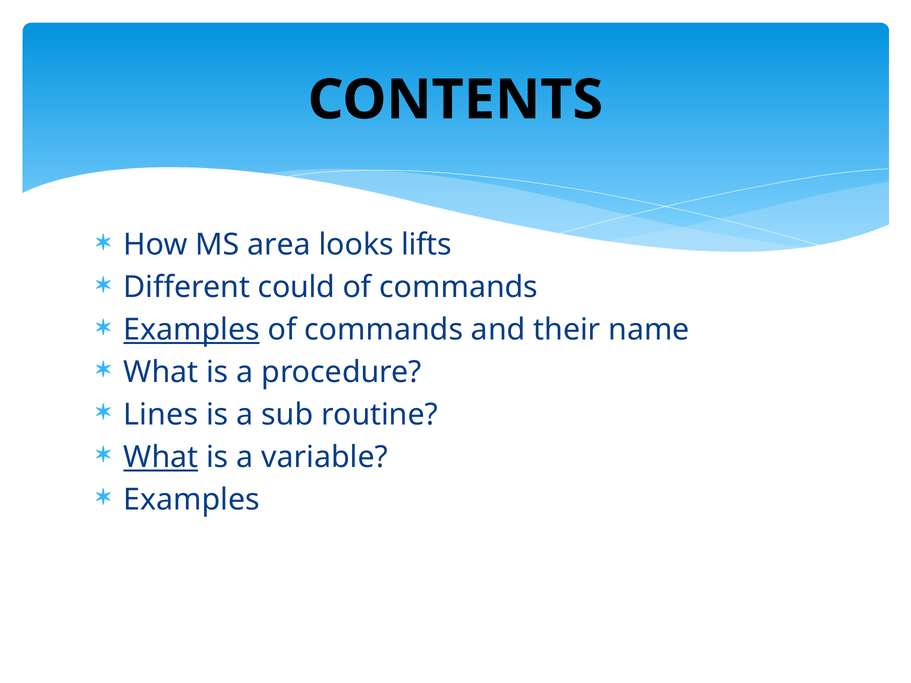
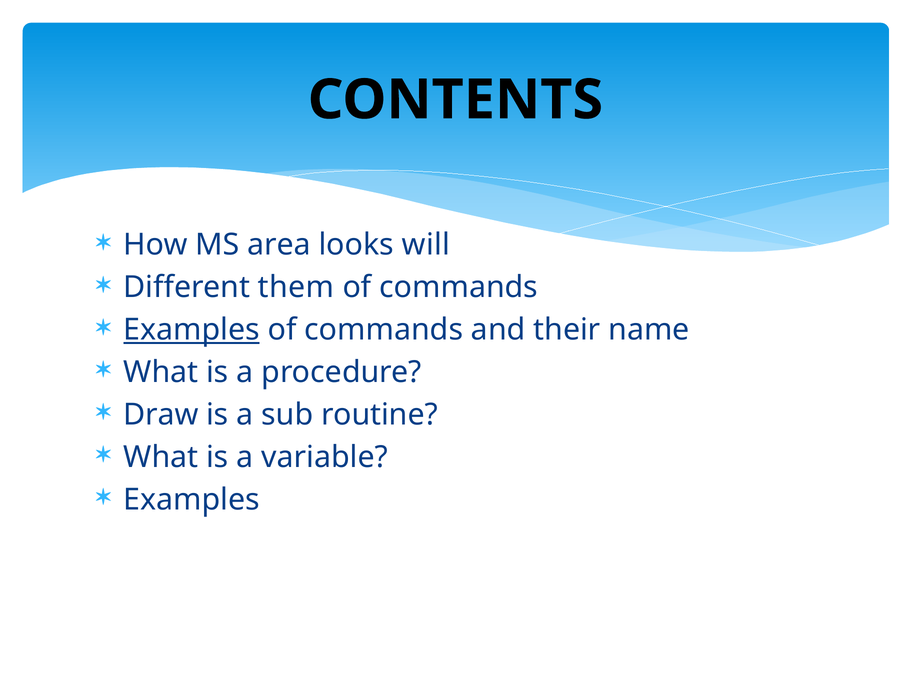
lifts: lifts -> will (426, 245)
could: could -> them (296, 288)
Lines: Lines -> Draw (161, 415)
What underline: present -> none (161, 458)
